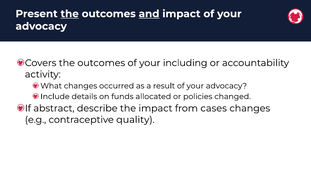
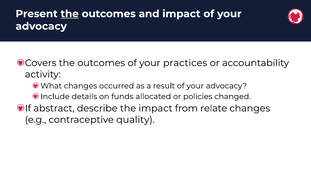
and underline: present -> none (149, 14)
including: including -> practices (185, 63)
cases: cases -> relate (214, 108)
